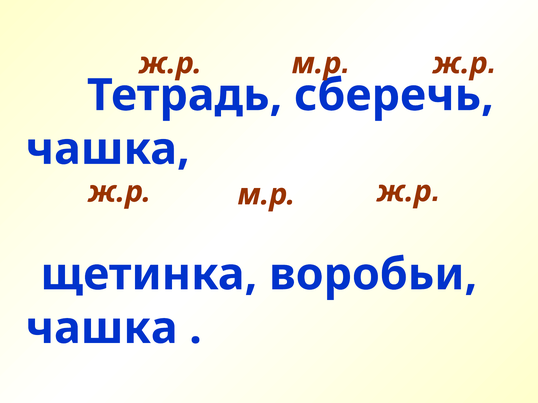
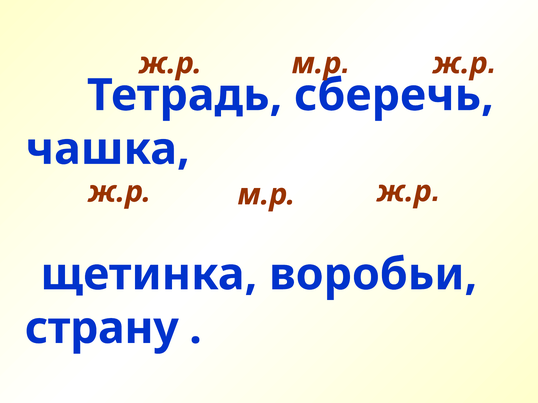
чашка: чашка -> страну (102, 329)
